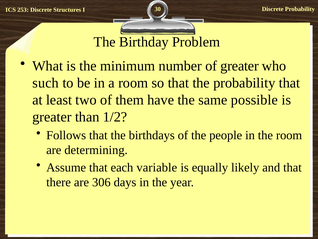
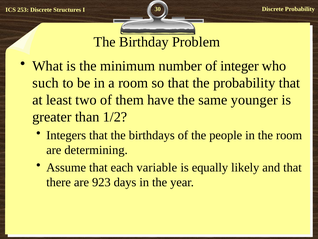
of greater: greater -> integer (240, 66)
possible: possible -> younger (254, 100)
Follows: Follows -> Integers (66, 135)
306: 306 -> 923 (101, 182)
